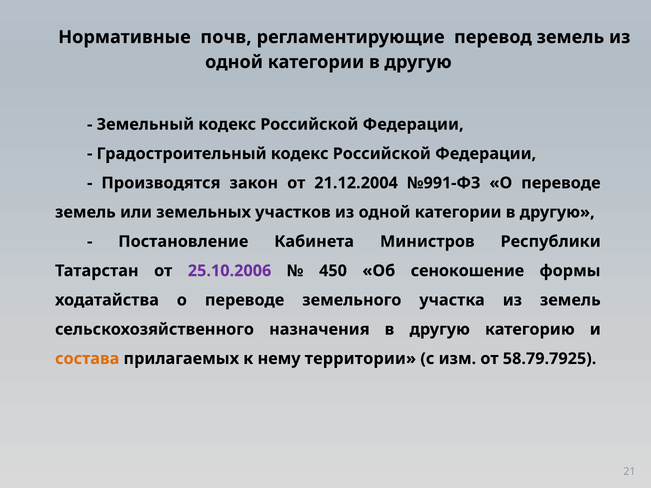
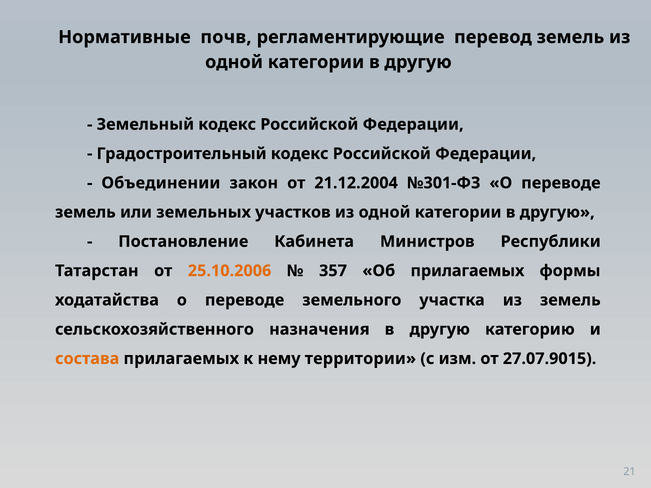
Производятся: Производятся -> Объединении (161, 183)
№991-ФЗ: №991-ФЗ -> №301-ФЗ (444, 183)
25.10.2006 colour: purple -> orange (230, 271)
450: 450 -> 357 (333, 271)
Об сенокошение: сенокошение -> прилагаемых (467, 271)
58.79.7925: 58.79.7925 -> 27.07.9015 (550, 359)
